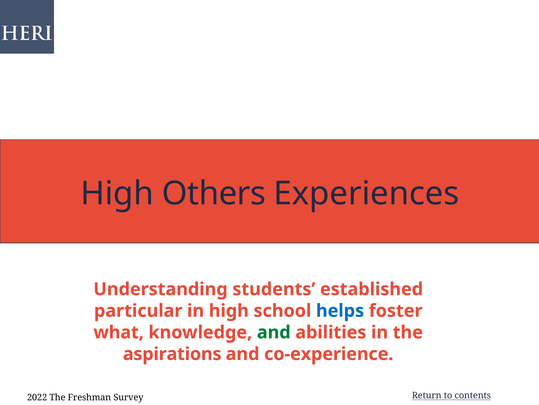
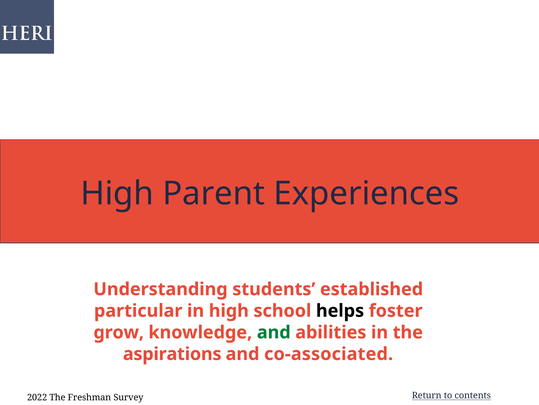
Others: Others -> Parent (214, 193)
helps colour: blue -> black (340, 310)
what: what -> grow (119, 332)
co-experience: co-experience -> co-associated (329, 353)
